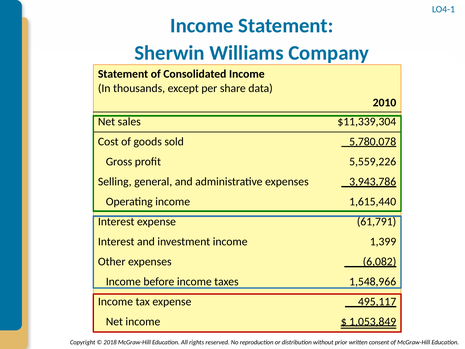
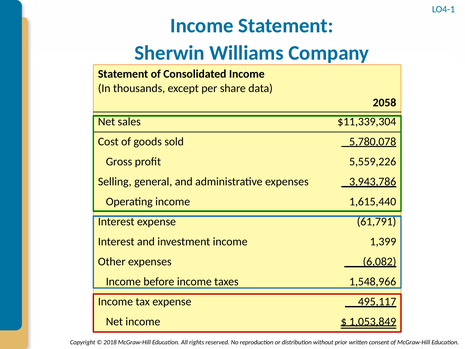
2010: 2010 -> 2058 (384, 103)
